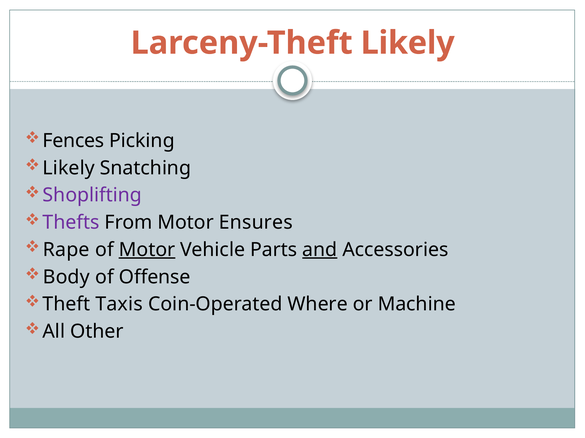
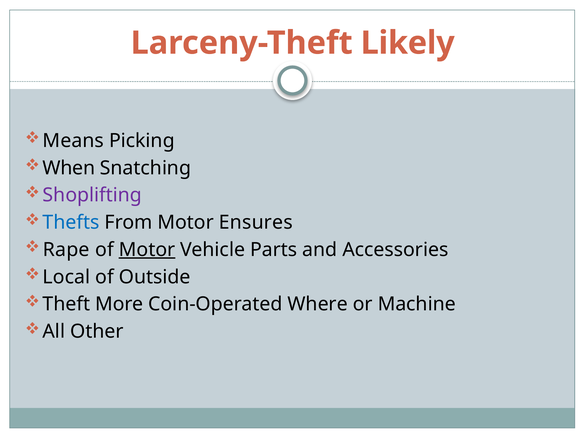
Fences: Fences -> Means (73, 141)
Likely: Likely -> When (69, 168)
Thefts colour: purple -> blue (71, 223)
and underline: present -> none (320, 250)
Body: Body -> Local (66, 277)
Offense: Offense -> Outside (155, 277)
Taxis: Taxis -> More (119, 305)
